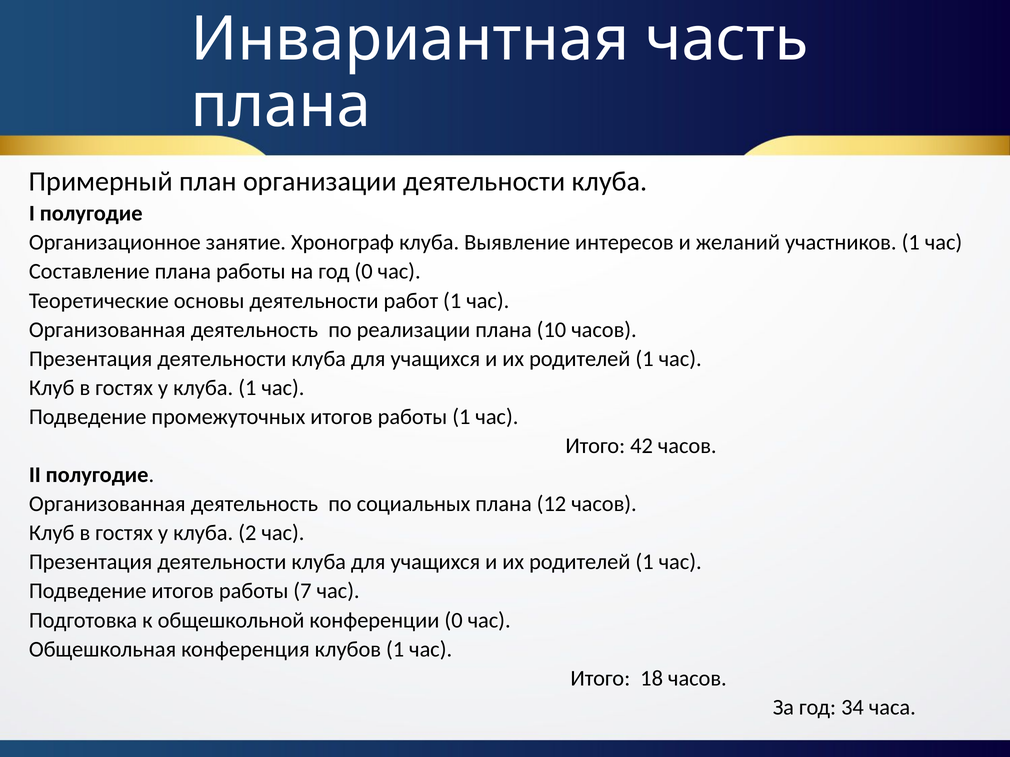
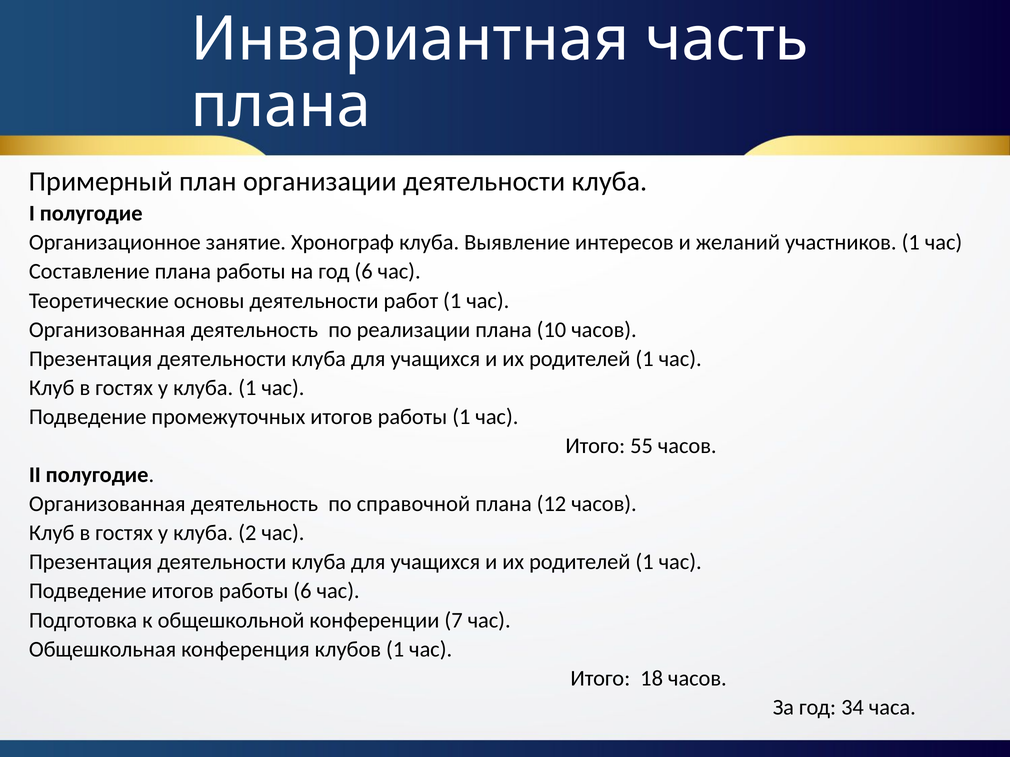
год 0: 0 -> 6 (364, 272)
42: 42 -> 55 (642, 446)
социальных: социальных -> справочной (413, 504)
работы 7: 7 -> 6 (302, 591)
конференции 0: 0 -> 7 (454, 621)
